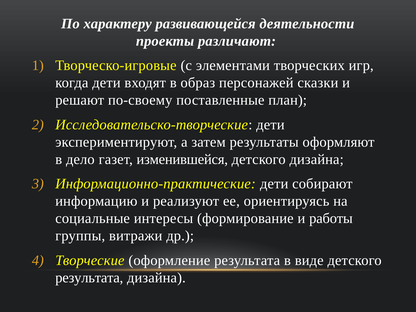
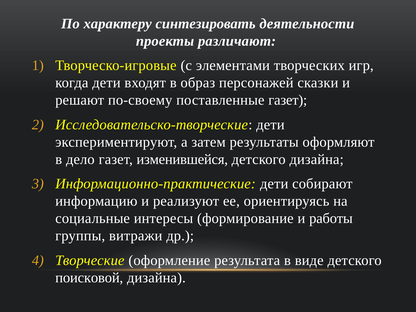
развивающейся: развивающейся -> синтезировать (206, 24)
поставленные план: план -> газет (288, 100)
результата: результата -> поисковой (89, 278)
